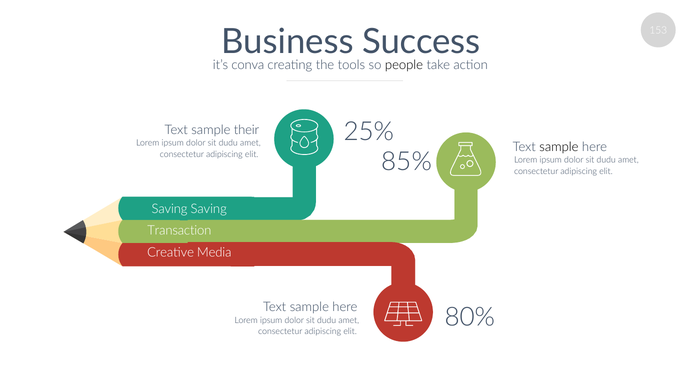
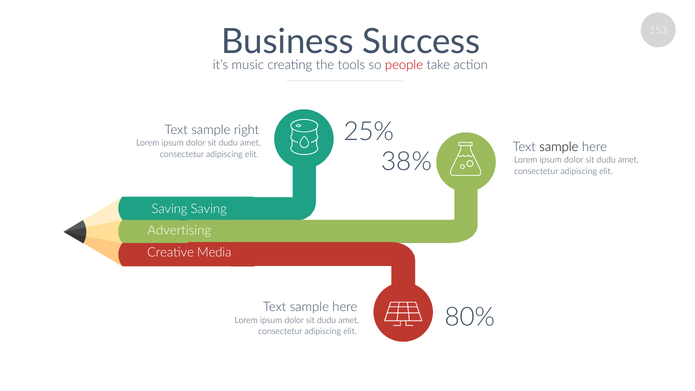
conva: conva -> music (248, 65)
people colour: black -> red (404, 65)
their: their -> right (247, 130)
85%: 85% -> 38% (407, 162)
Transaction: Transaction -> Advertising (179, 230)
